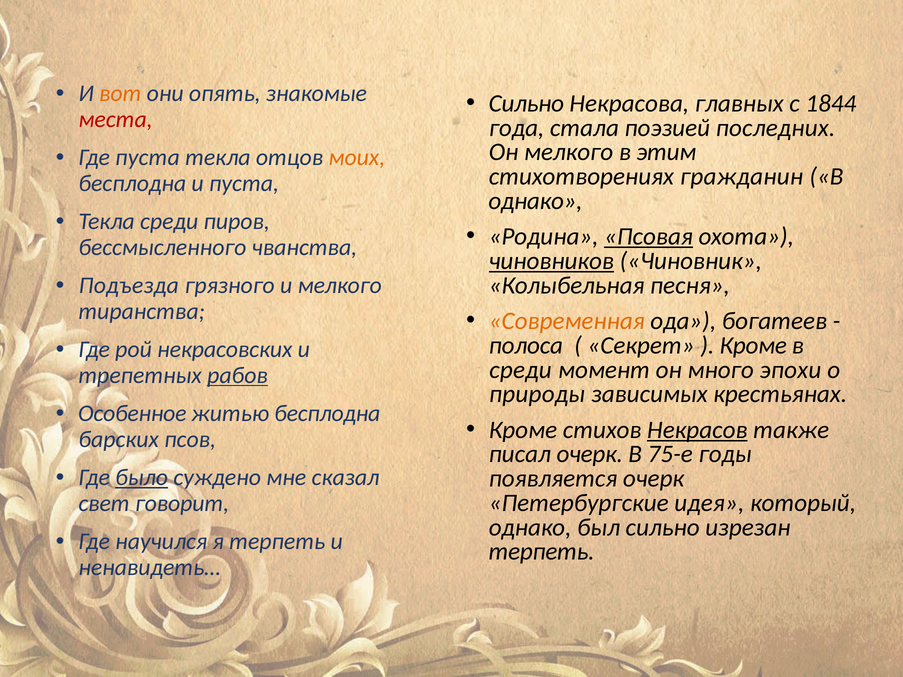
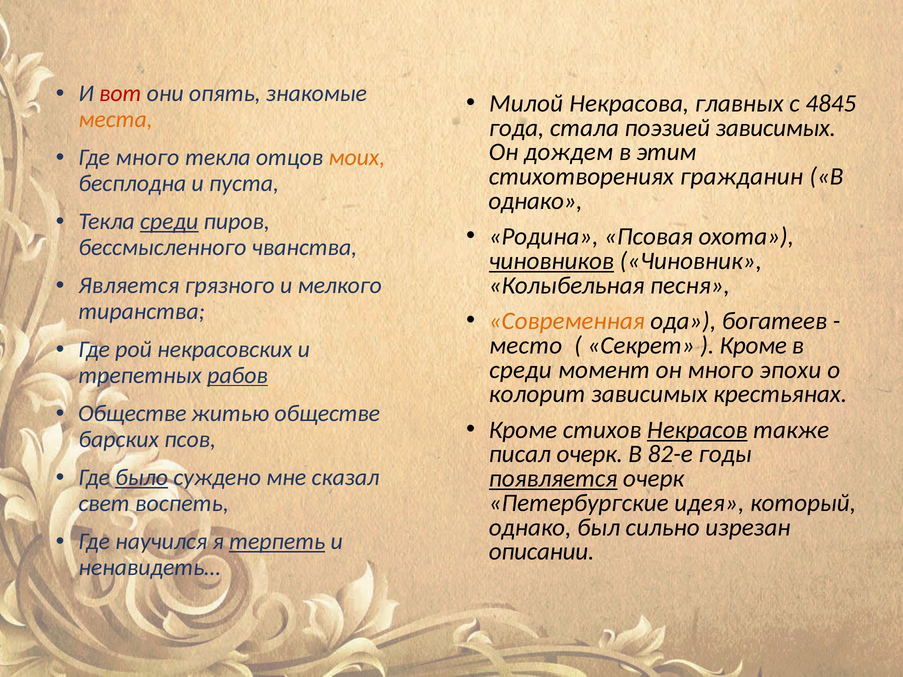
вот colour: orange -> red (120, 94)
Сильно: Сильно -> Милой (526, 103)
1844: 1844 -> 4845 (831, 103)
места colour: red -> orange (116, 119)
поэзией последних: последних -> зависимых (776, 128)
Он мелкого: мелкого -> дождем (569, 152)
Где пуста: пуста -> много (147, 158)
среди underline: none -> present (169, 222)
Псовая underline: present -> none (648, 237)
Подъезда: Подъезда -> Является (129, 286)
полоса: полоса -> место (526, 346)
природы: природы -> колорит (537, 394)
Особенное: Особенное -> Обществе (132, 414)
житью бесплодна: бесплодна -> обществе (327, 414)
75-е: 75-е -> 82-е (670, 454)
появляется underline: none -> present (553, 479)
говорит: говорит -> воспеть (182, 503)
терпеть underline: none -> present (277, 542)
терпеть: терпеть -> описании (542, 552)
